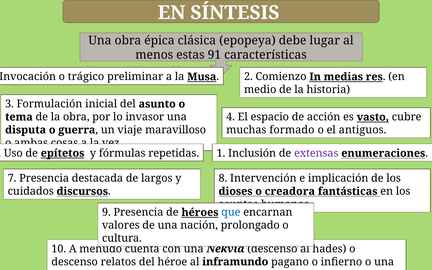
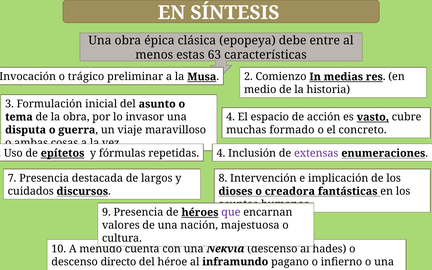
lugar: lugar -> entre (325, 41)
91: 91 -> 63 (214, 55)
antiguos: antiguos -> concreto (363, 130)
repetidas 1: 1 -> 4 (221, 153)
que colour: blue -> purple (231, 212)
prolongado: prolongado -> majestuosa (250, 225)
relatos: relatos -> directo (118, 262)
